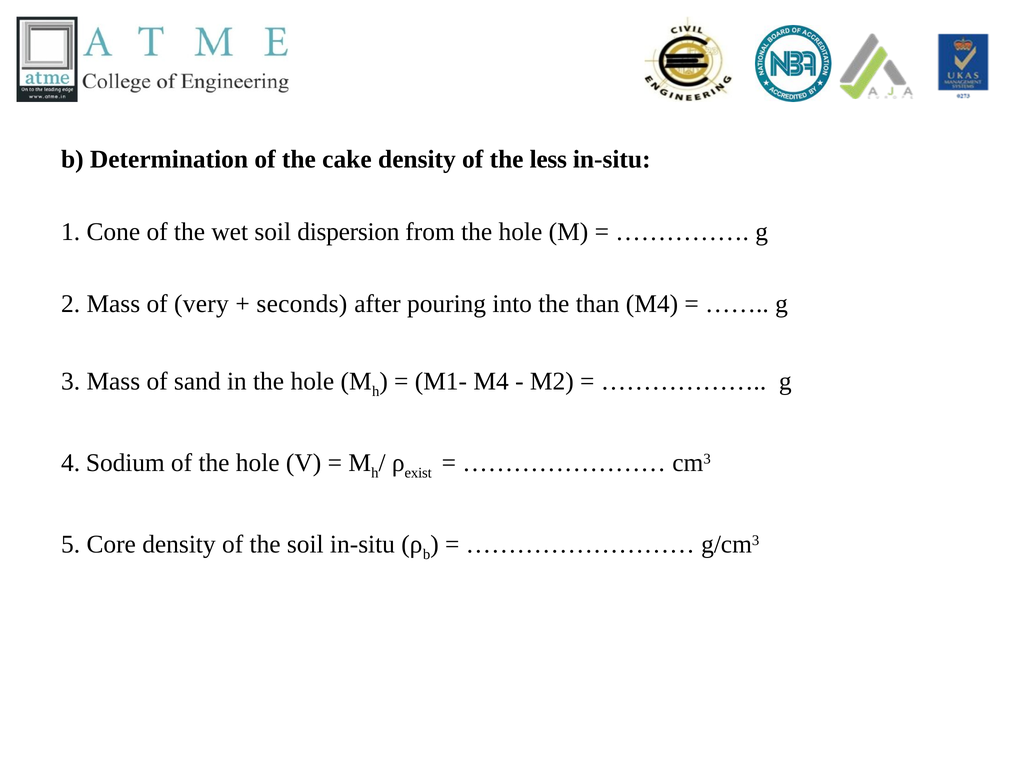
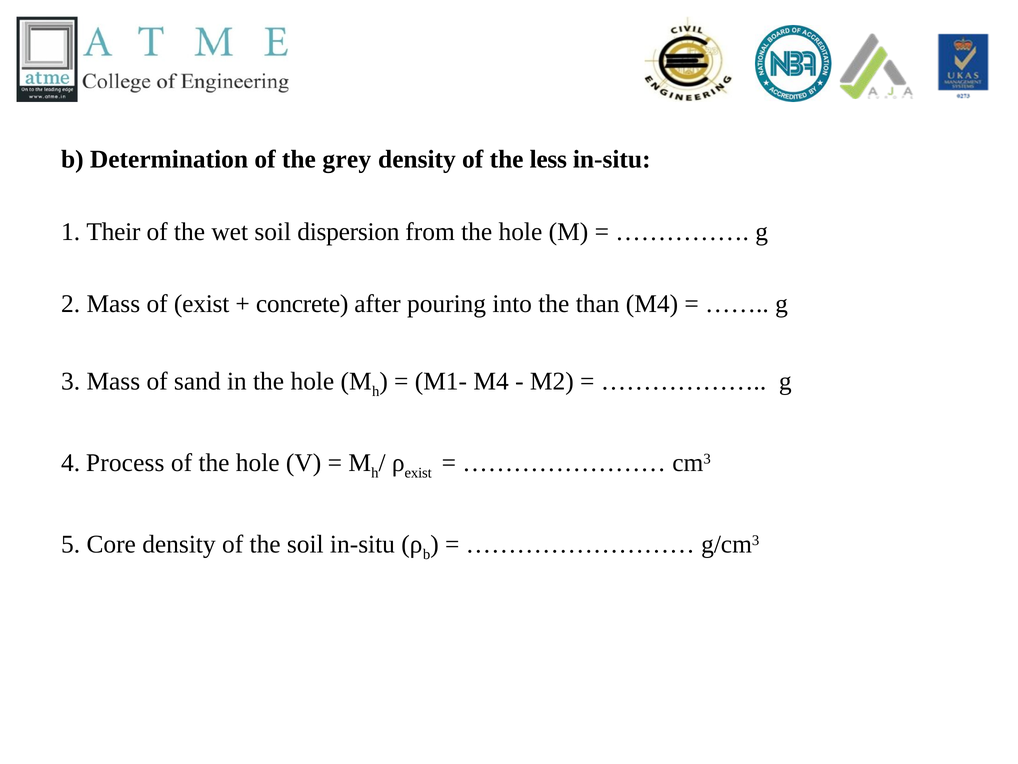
cake: cake -> grey (347, 159)
Cone: Cone -> Their (113, 231)
of very: very -> exist (202, 304)
seconds: seconds -> concrete (302, 304)
Sodium: Sodium -> Process (125, 463)
